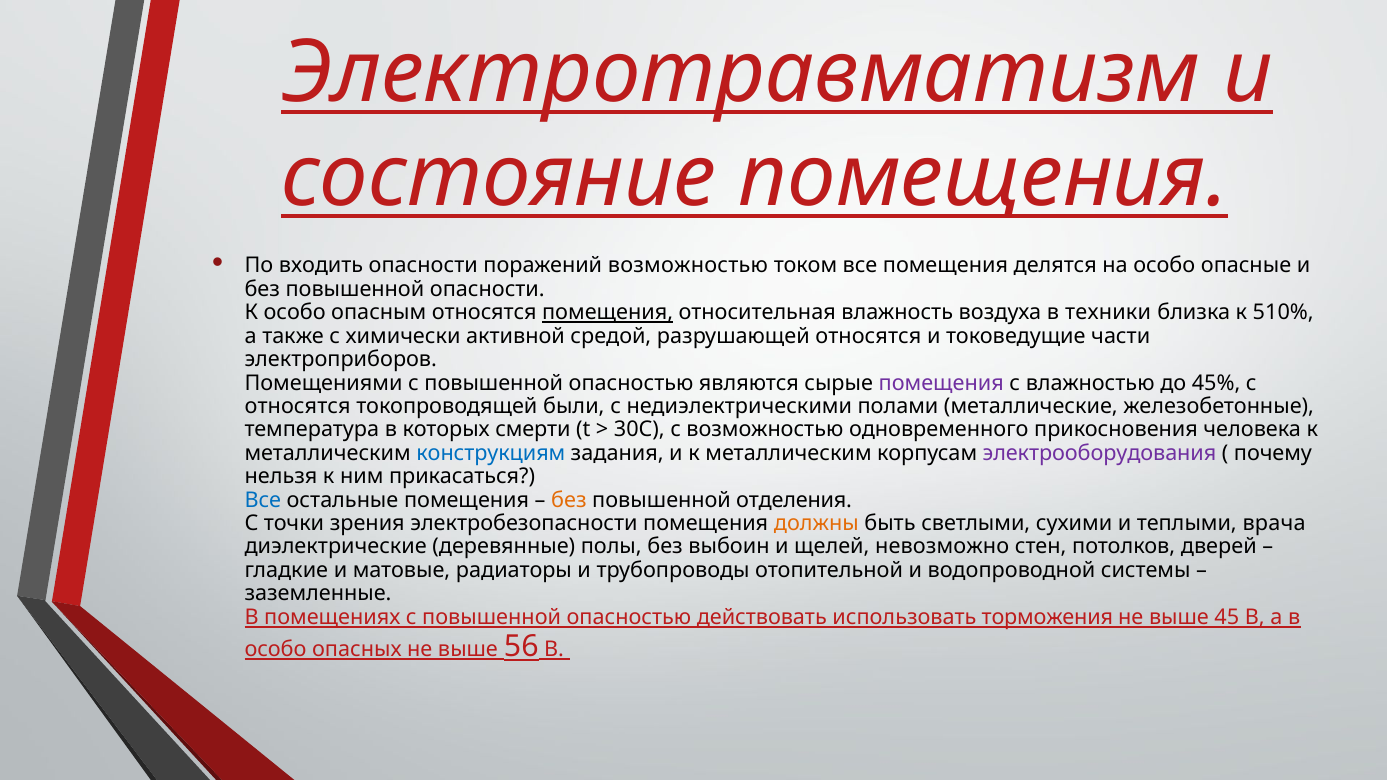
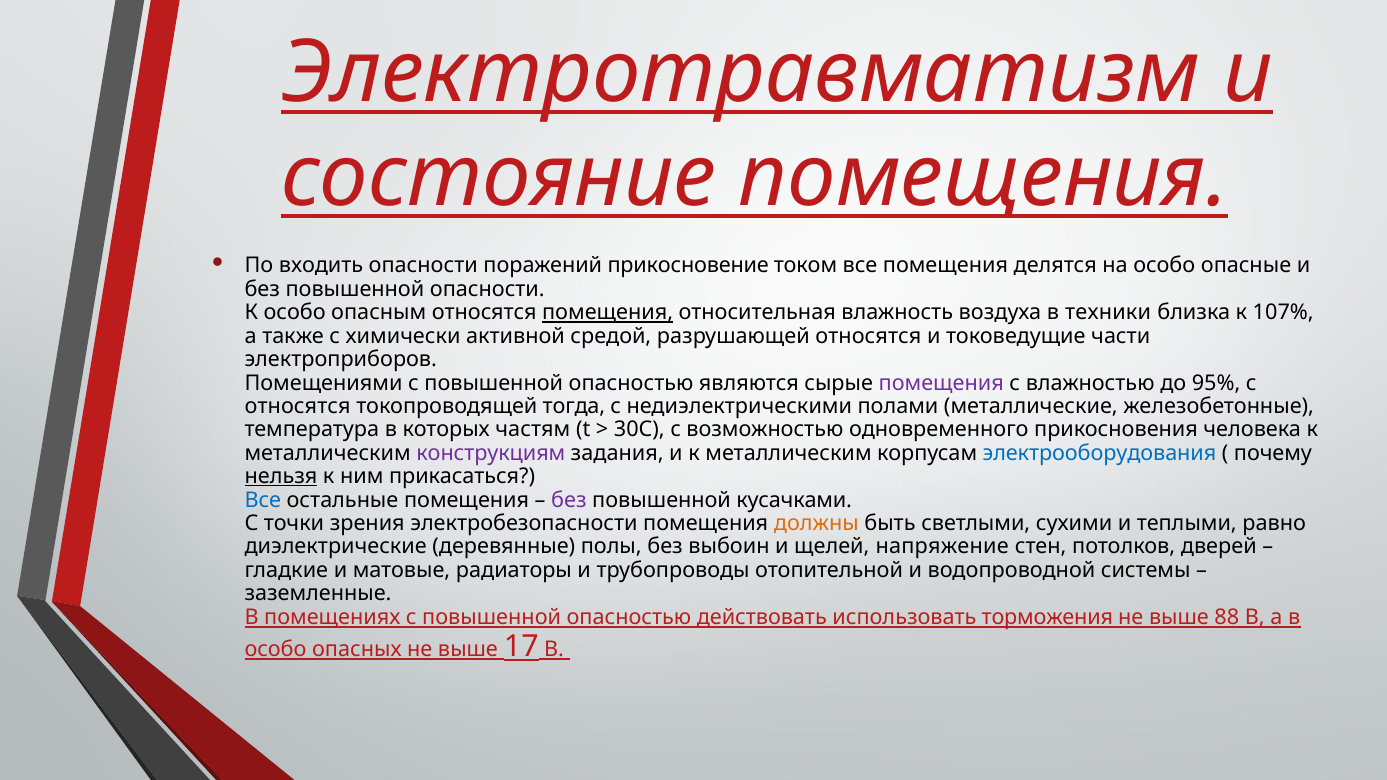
поражений возможностью: возможностью -> прикосновение (688, 266)
510%: 510% -> 107% (1283, 313)
45%: 45% -> 95% (1216, 383)
были: были -> тогда (574, 406)
смерти: смерти -> частям (533, 430)
конструкциям colour: blue -> purple (491, 453)
электрооборудования colour: purple -> blue (1099, 453)
нельзя underline: none -> present (281, 477)
без colour: orange -> purple (569, 500)
отделения: отделения -> кусачками (794, 500)
врача: врача -> равно (1274, 523)
невозможно: невозможно -> напряжение (942, 547)
45: 45 -> 88 (1227, 617)
56: 56 -> 17 (521, 646)
